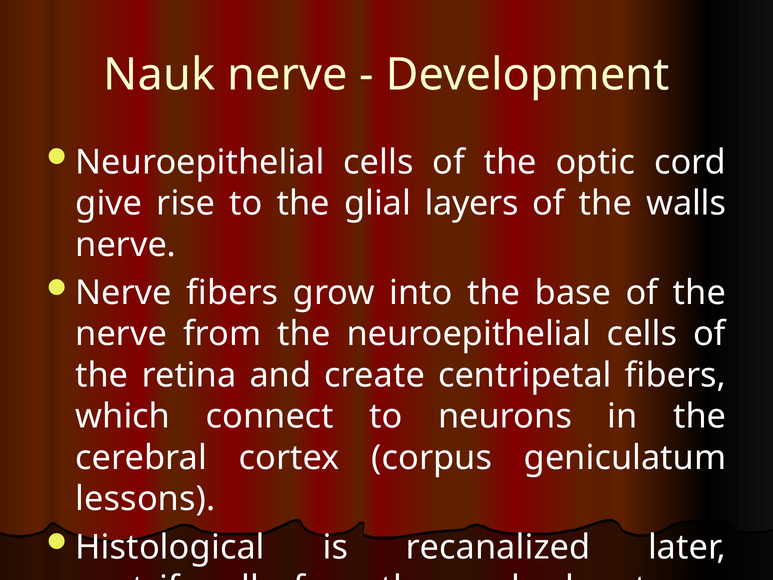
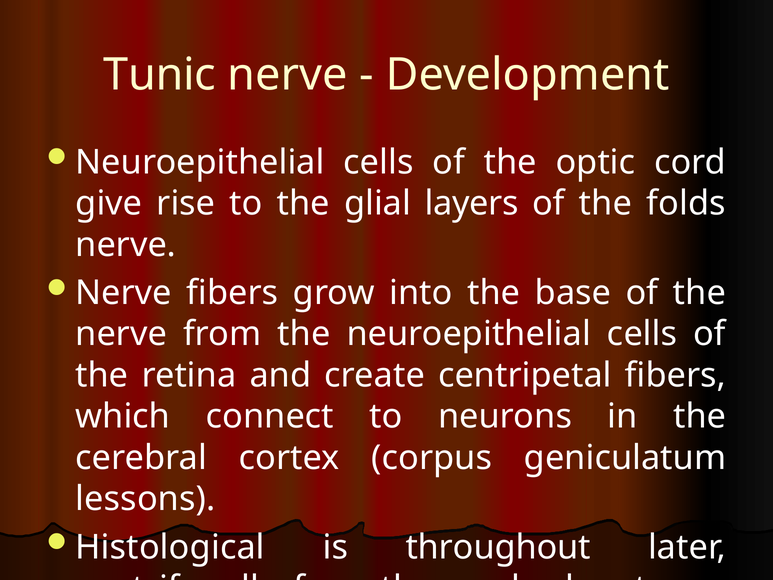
Nauk: Nauk -> Tunic (160, 75)
walls: walls -> folds (686, 203)
recanalized: recanalized -> throughout (498, 547)
